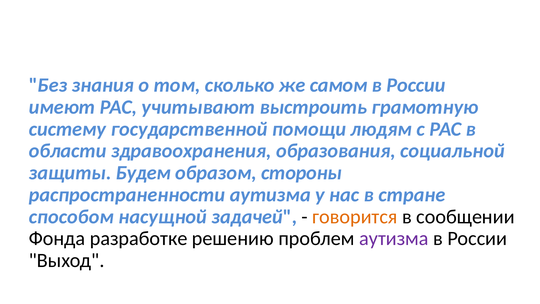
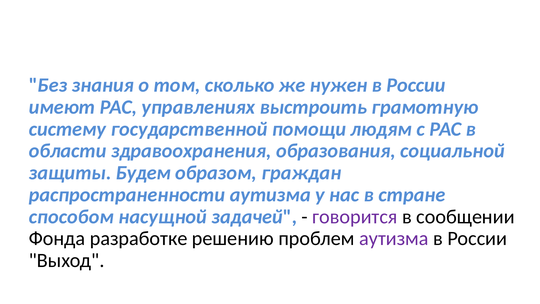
самом: самом -> нужен (339, 85)
учитывают: учитывают -> управлениях (198, 107)
стороны: стороны -> граждан (301, 173)
говорится colour: orange -> purple (355, 217)
